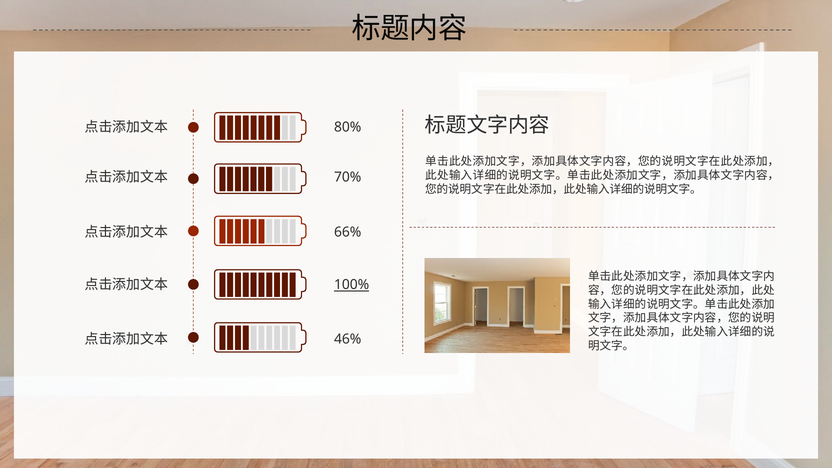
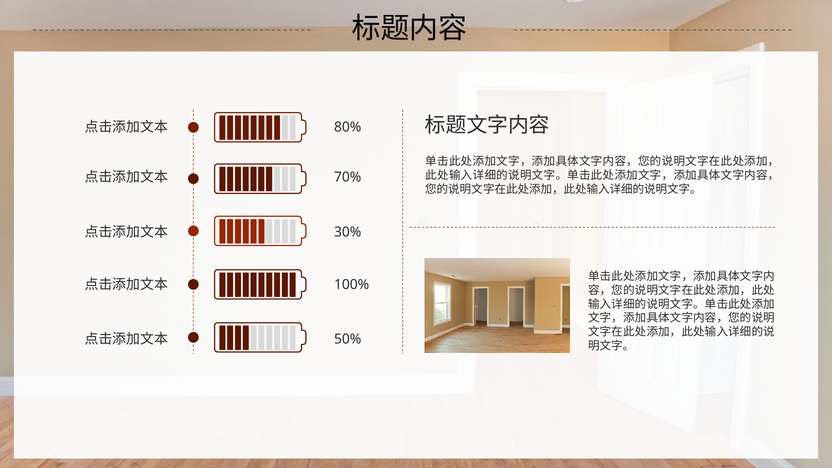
66%: 66% -> 30% (348, 232)
100% underline: present -> none (352, 285)
46%: 46% -> 50% (348, 339)
